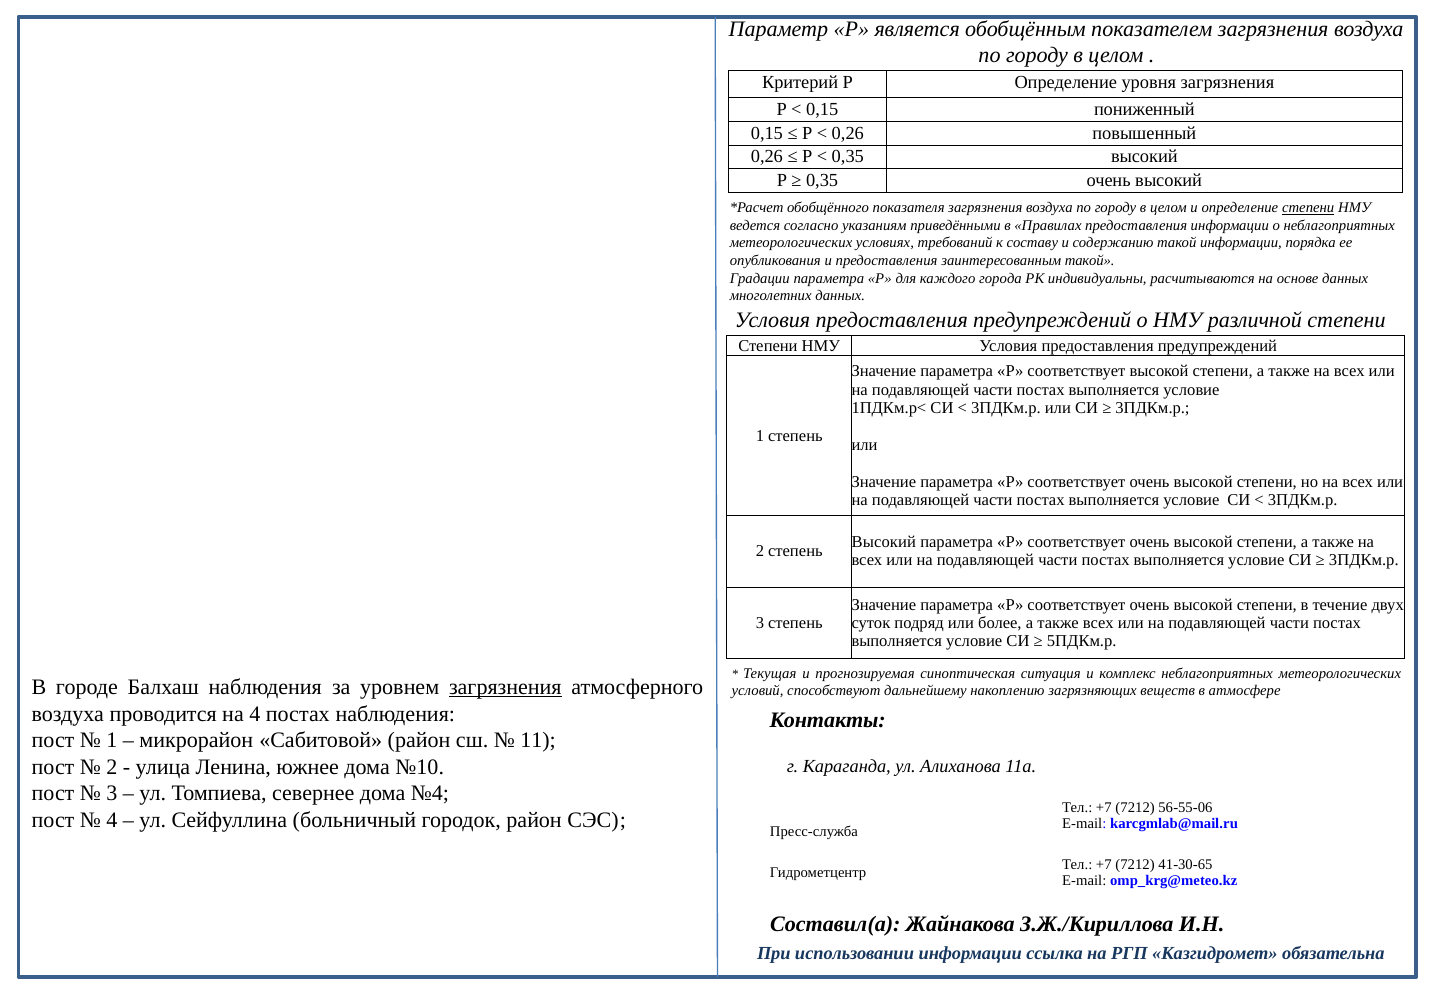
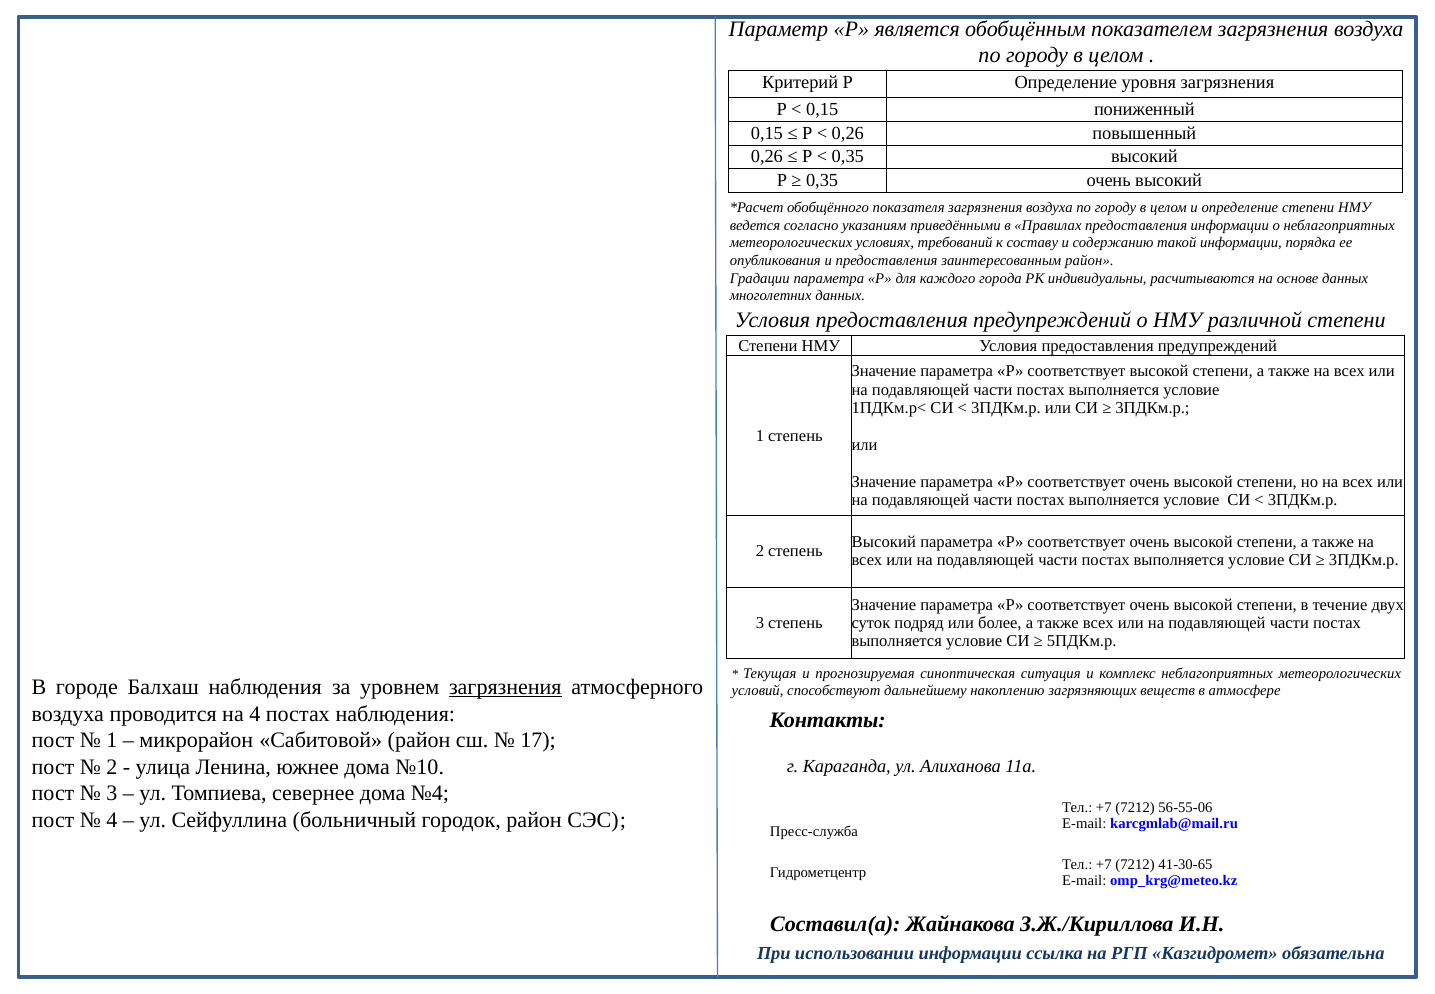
степени underline: present -> none (1308, 208)
заинтересованным такой: такой -> район (1090, 261)
11: 11 -> 17 (538, 740)
